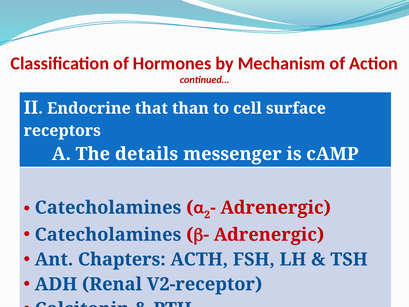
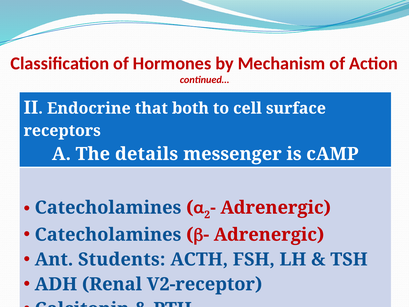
than: than -> both (190, 108)
Chapters: Chapters -> Students (122, 259)
